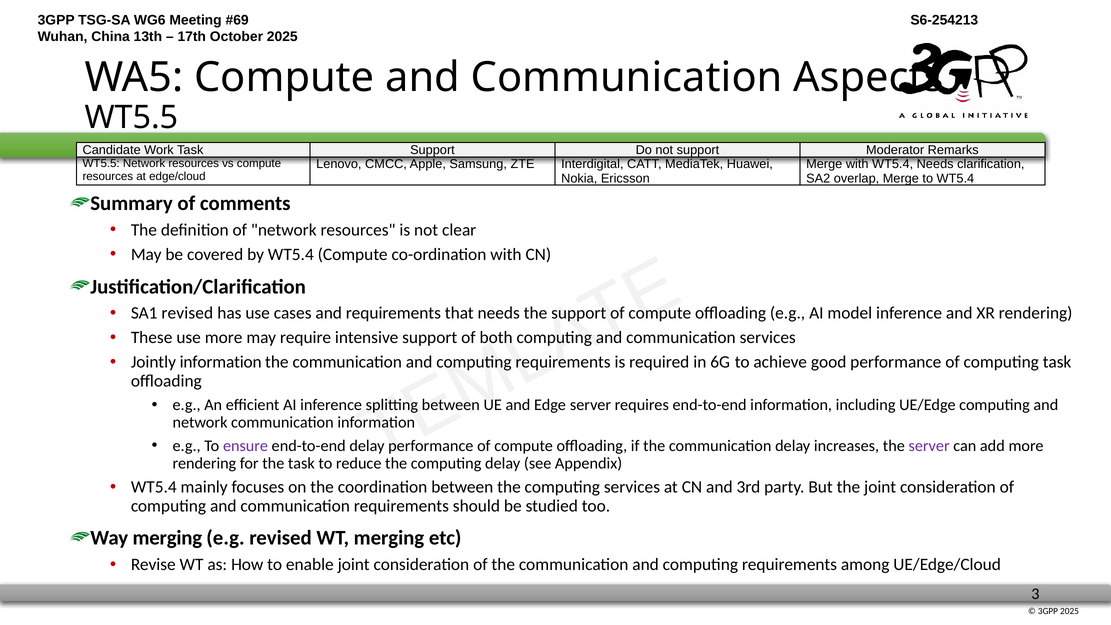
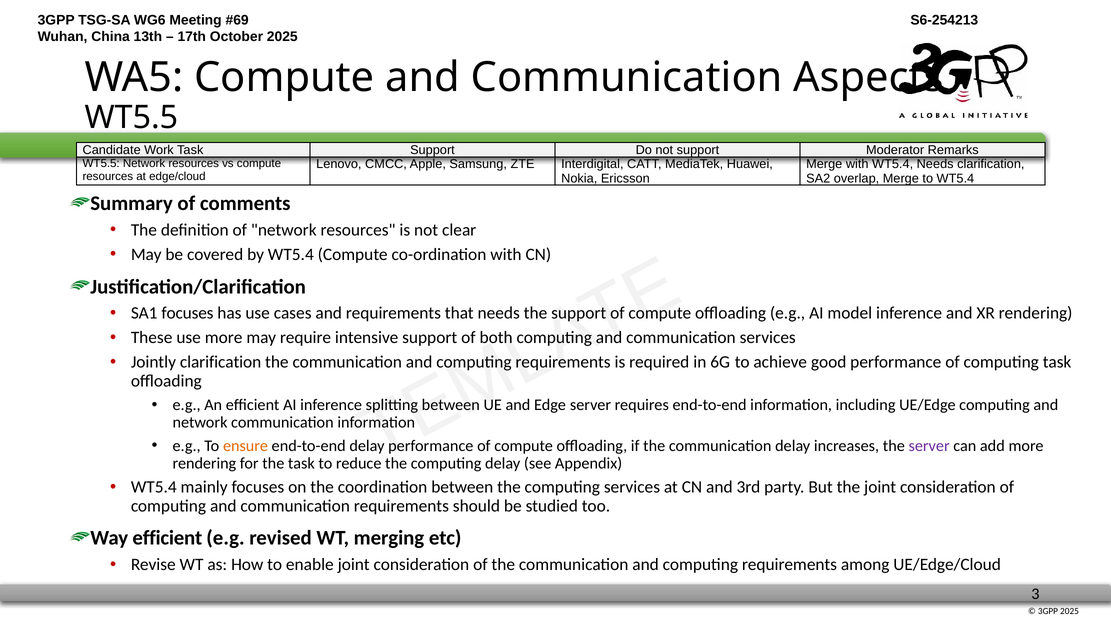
SA1 revised: revised -> focuses (187, 313)
Jointly information: information -> clarification (221, 362)
ensure colour: purple -> orange (246, 446)
Way merging: merging -> efficient (167, 538)
